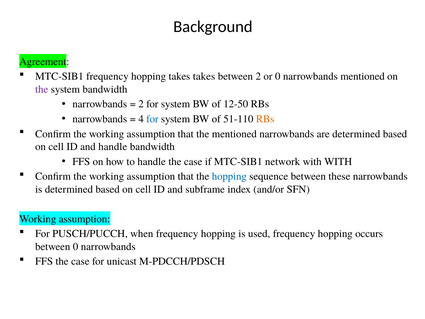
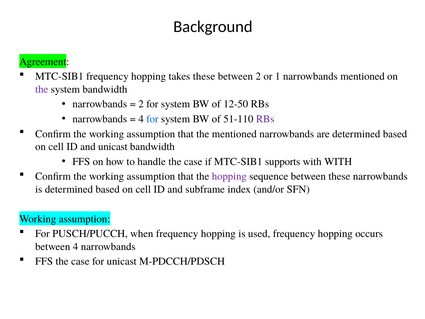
takes takes: takes -> these (204, 76)
or 0: 0 -> 1 (278, 76)
RBs colour: orange -> purple (265, 119)
and handle: handle -> unicast (113, 147)
network: network -> supports (283, 161)
hopping colour: blue -> purple (229, 176)
between 0: 0 -> 4 (76, 246)
